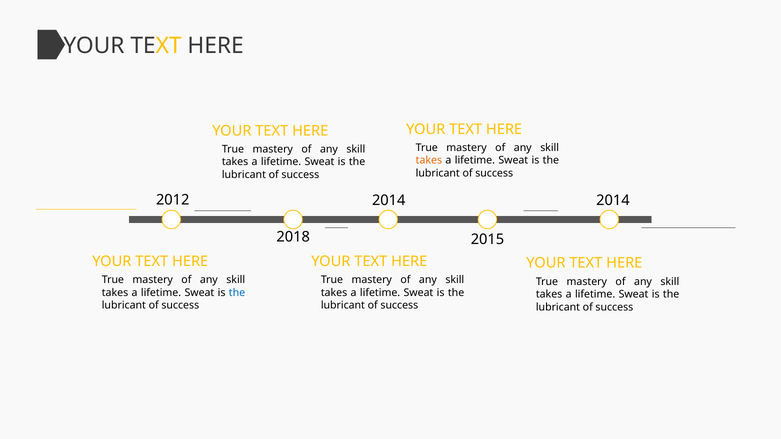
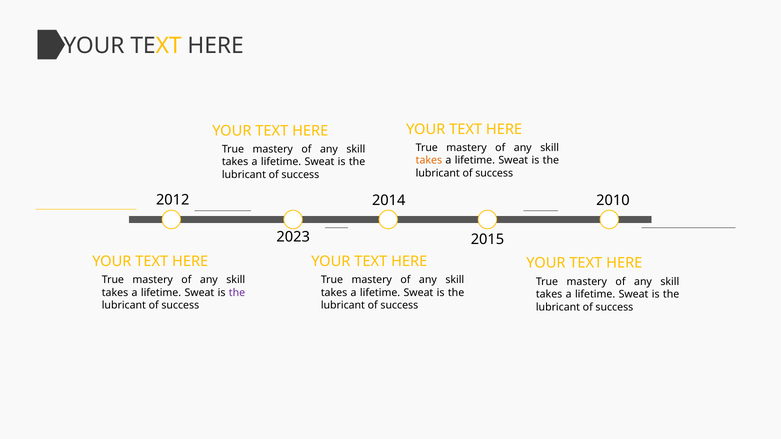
2014: 2014 -> 2010 (613, 201)
2018: 2018 -> 2023 (293, 237)
the colour: blue -> purple (237, 293)
